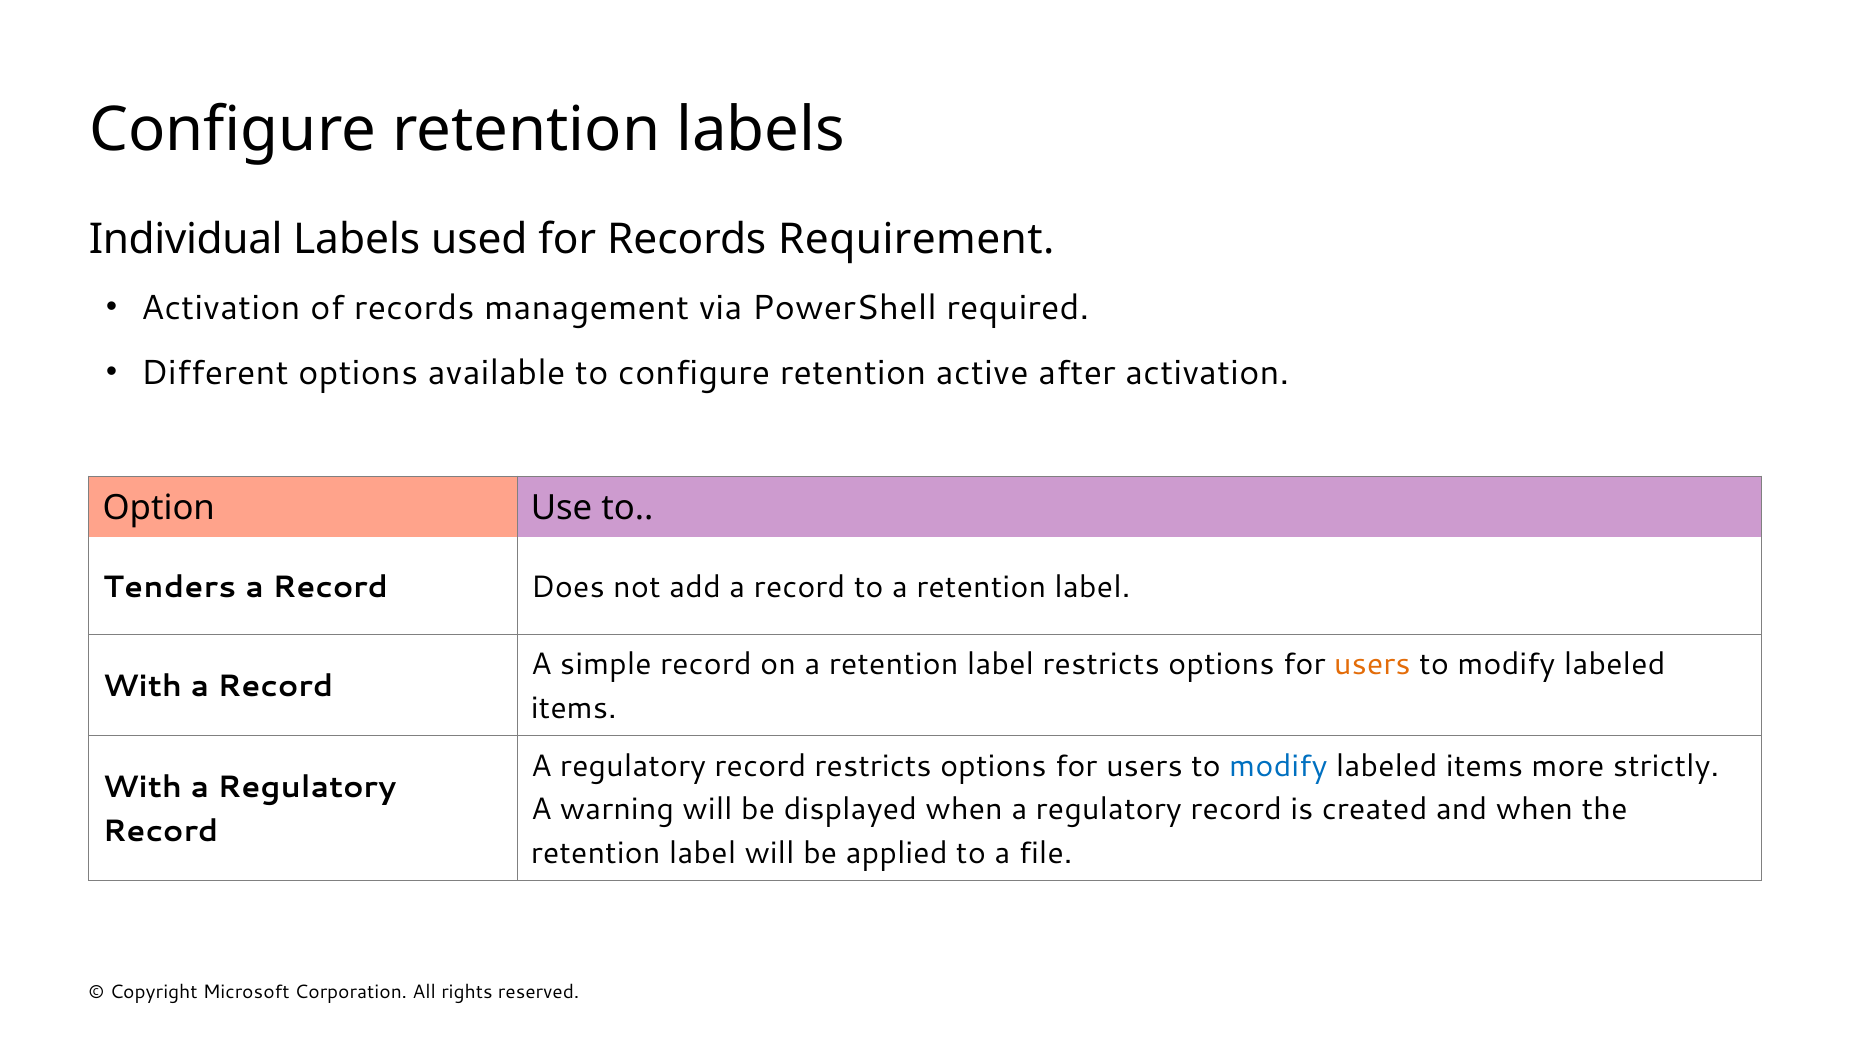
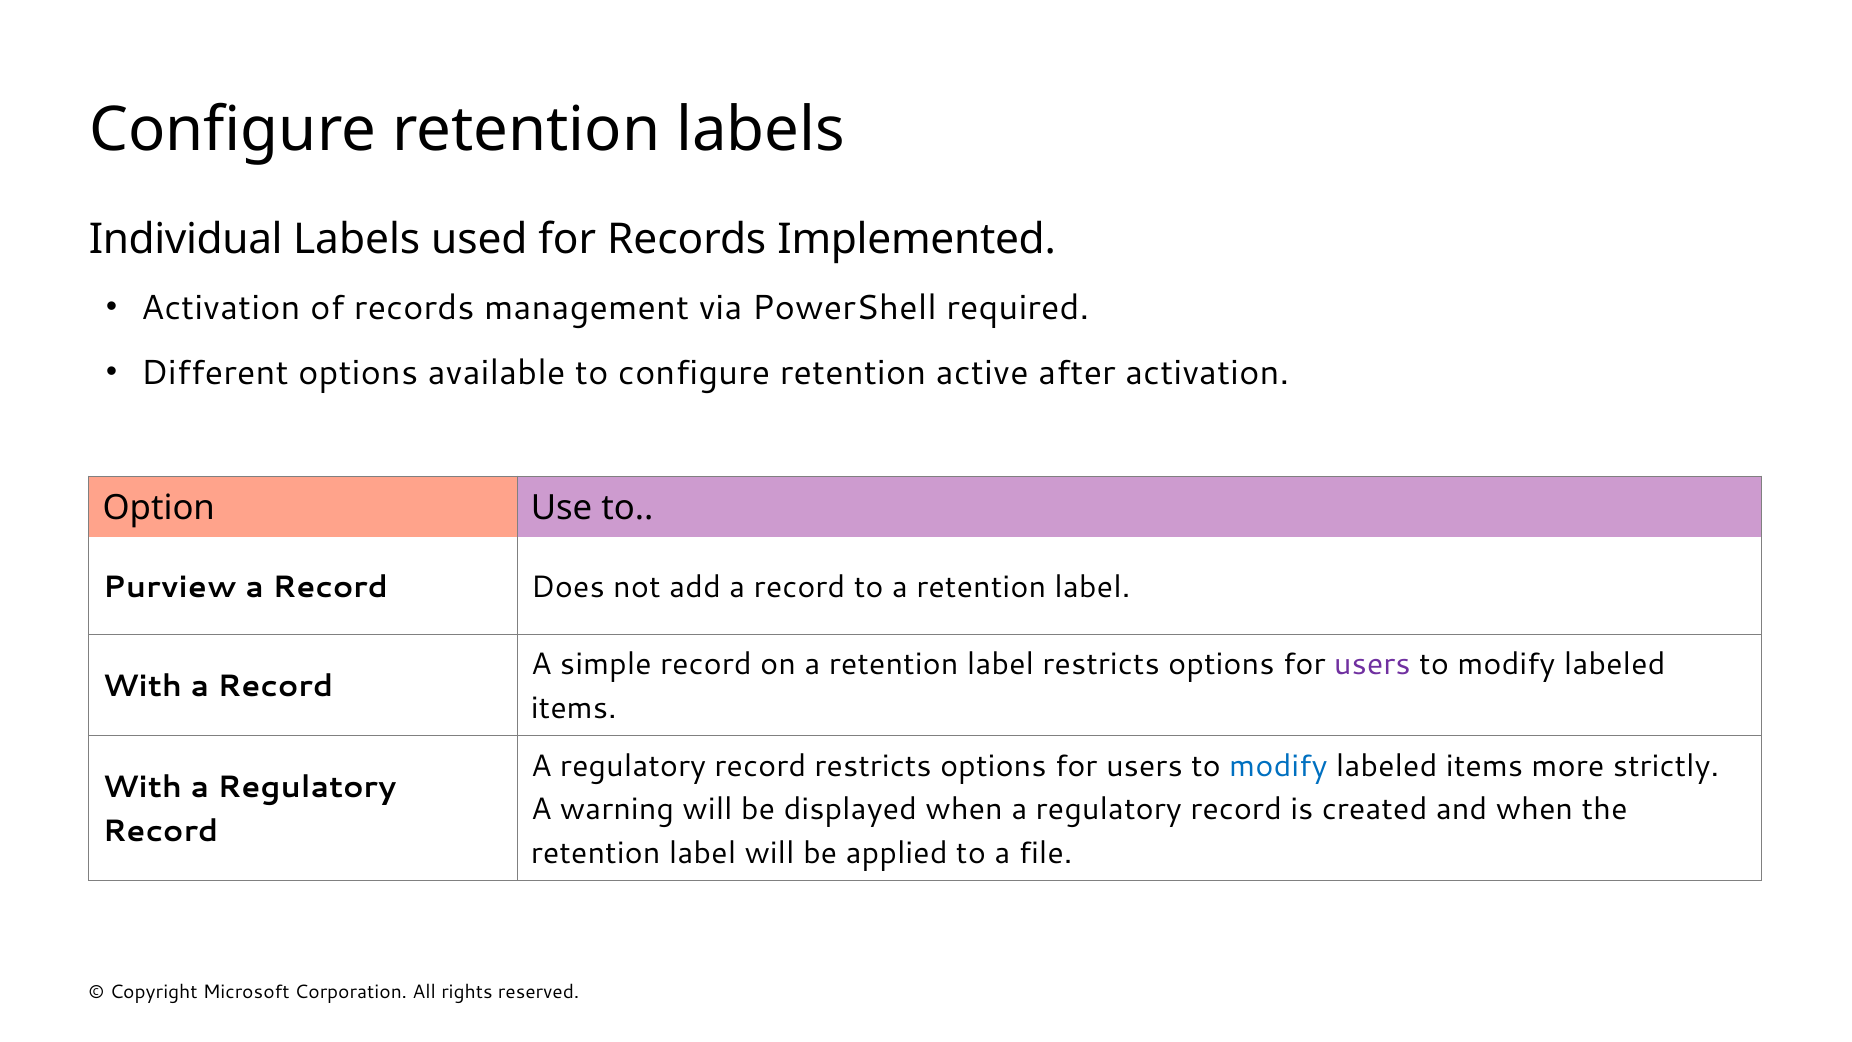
Requirement: Requirement -> Implemented (917, 239)
Tenders: Tenders -> Purview (170, 587)
users colour: orange -> purple (1372, 665)
